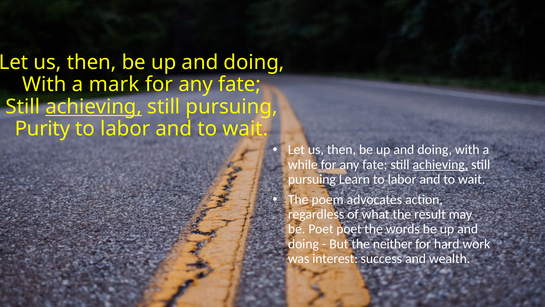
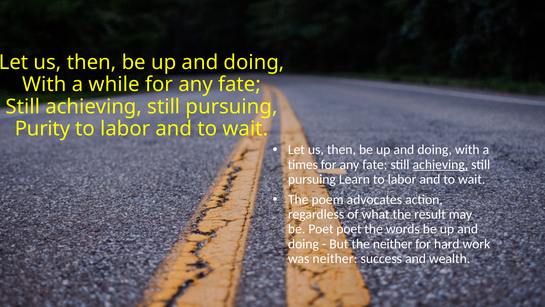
mark: mark -> while (114, 84)
achieving underline: present -> none (94, 107)
while: while -> times (303, 164)
was interest: interest -> neither (335, 258)
